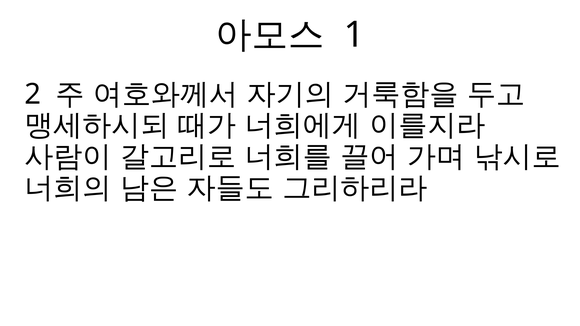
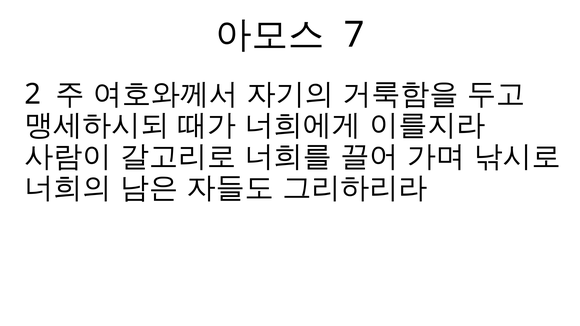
1: 1 -> 7 (354, 35)
